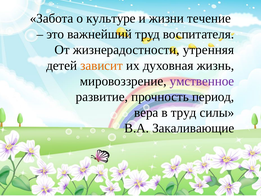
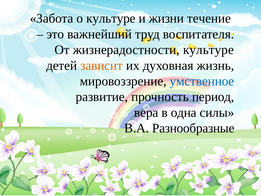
жизнерадостности утренняя: утренняя -> культуре (208, 50)
умственное colour: purple -> blue (202, 81)
в труд: труд -> одна (184, 112)
Закаливающие: Закаливающие -> Разнообразные (193, 128)
